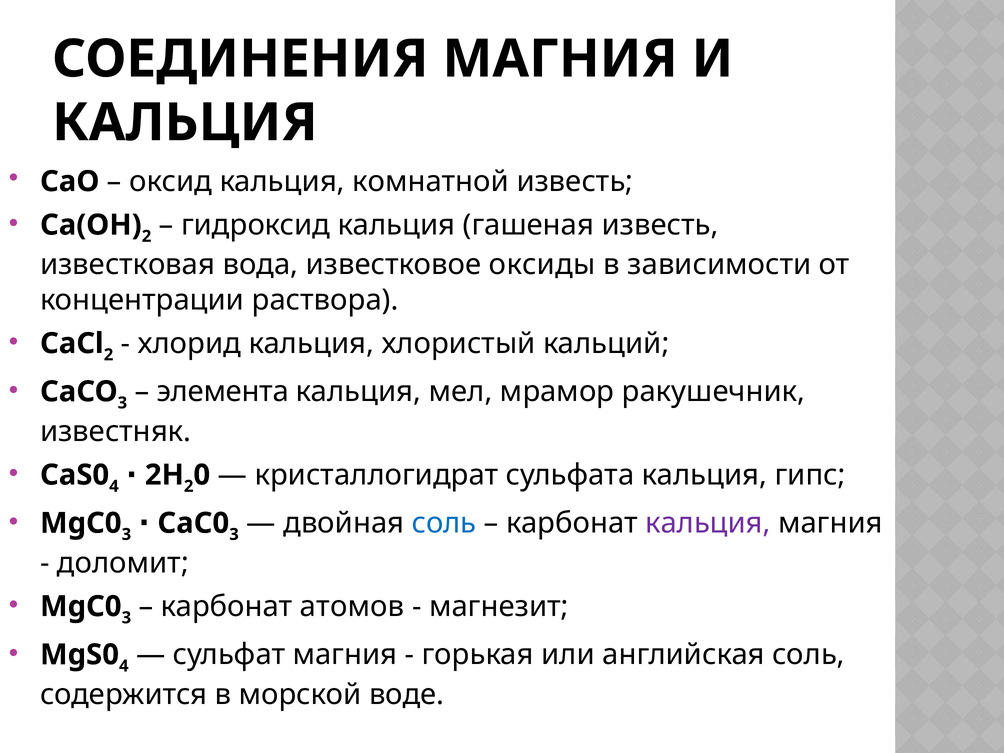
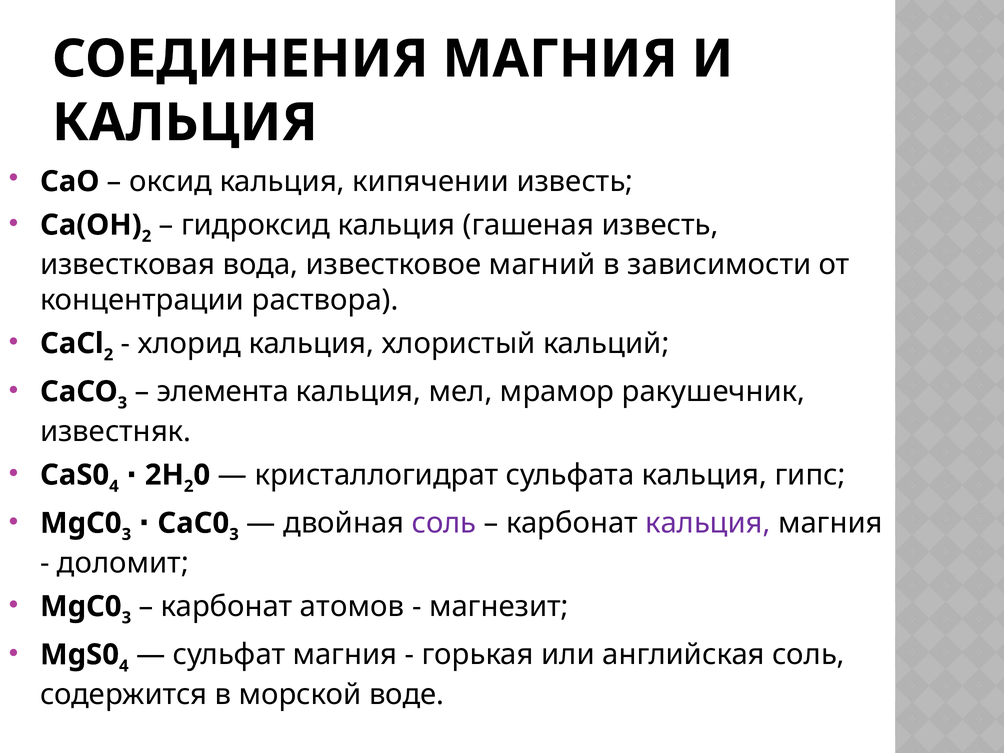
комнатной: комнатной -> кипячении (431, 181)
оксиды: оксиды -> магний (542, 265)
соль colour: blue -> purple (444, 523)
